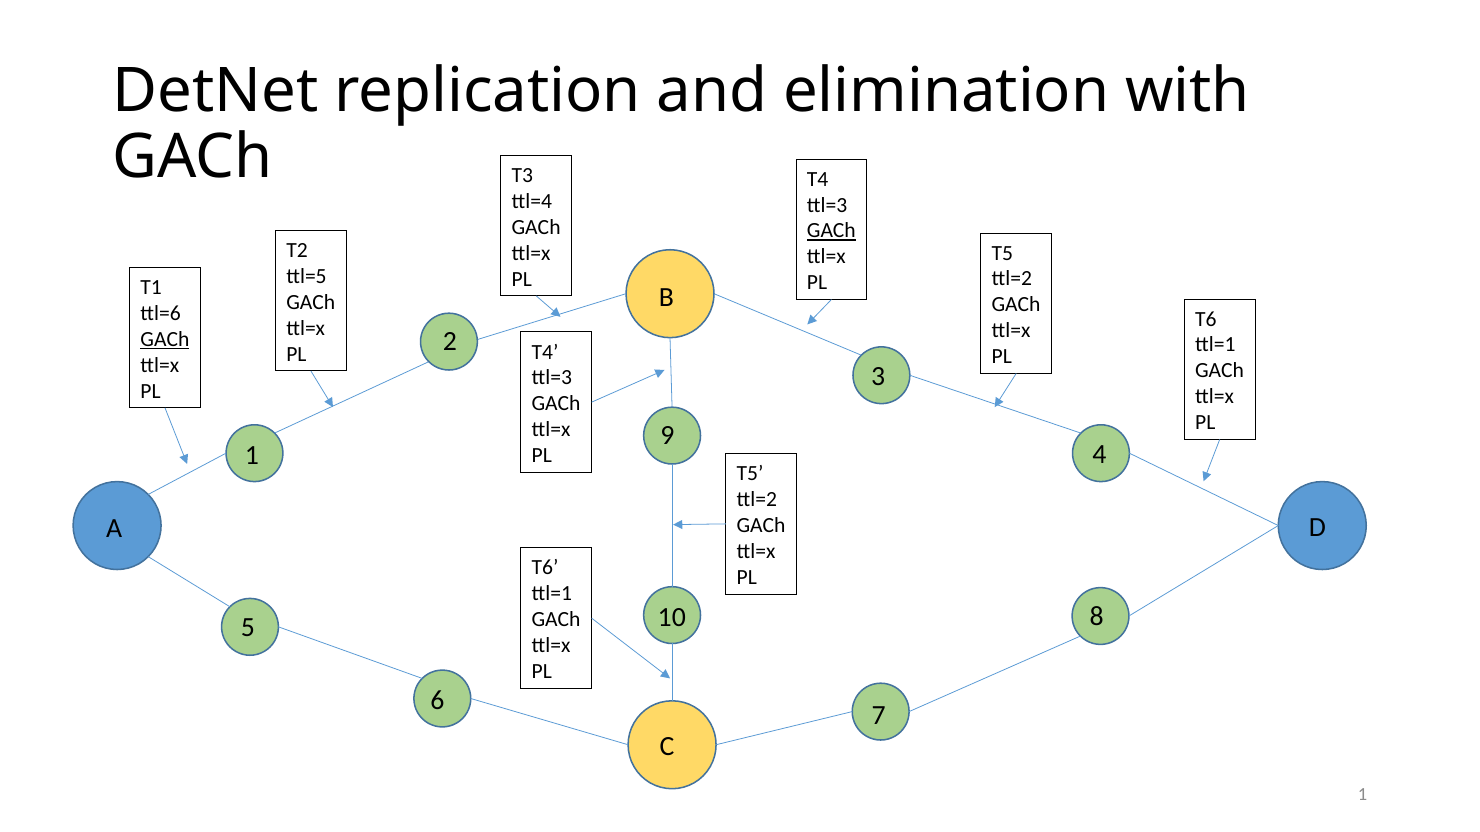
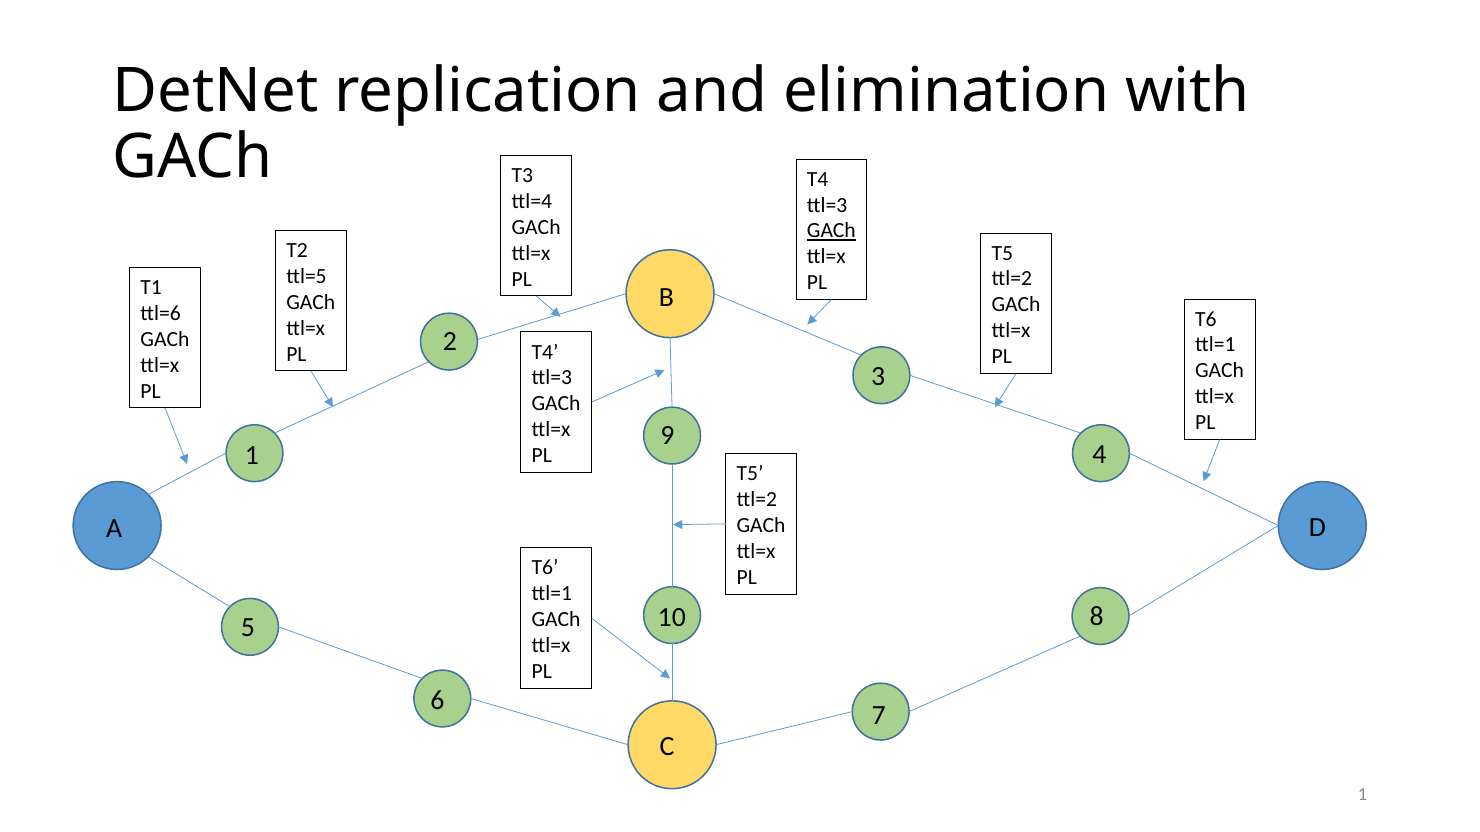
GACh underline: present -> none (165, 339)
